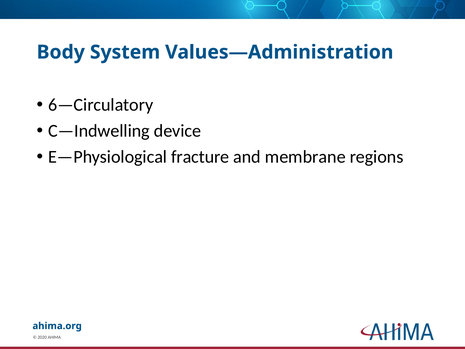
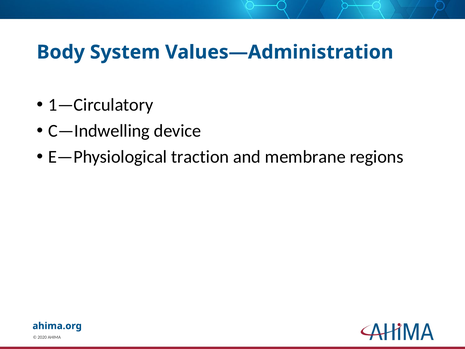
6—Circulatory: 6—Circulatory -> 1—Circulatory (101, 105)
fracture: fracture -> traction (200, 157)
